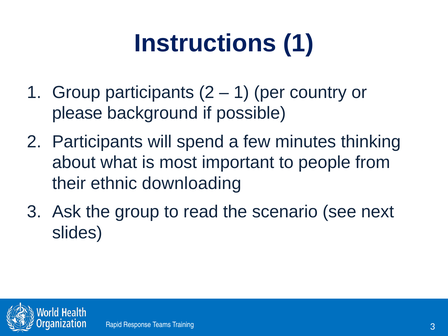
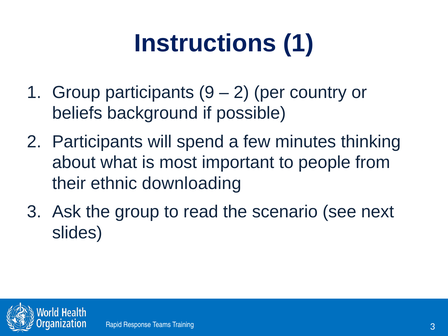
participants 2: 2 -> 9 (207, 92)
1: 1 -> 2 (241, 92)
please: please -> beliefs (77, 113)
